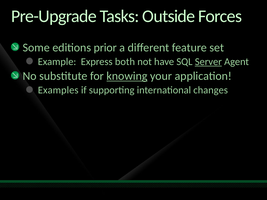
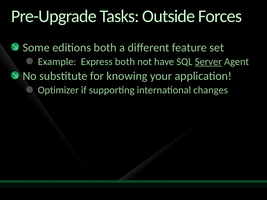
editions prior: prior -> both (105, 48)
knowing underline: present -> none (127, 76)
Examples: Examples -> Optimizer (58, 90)
